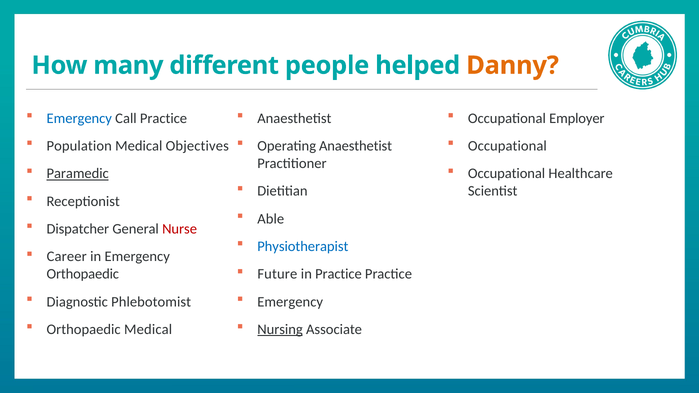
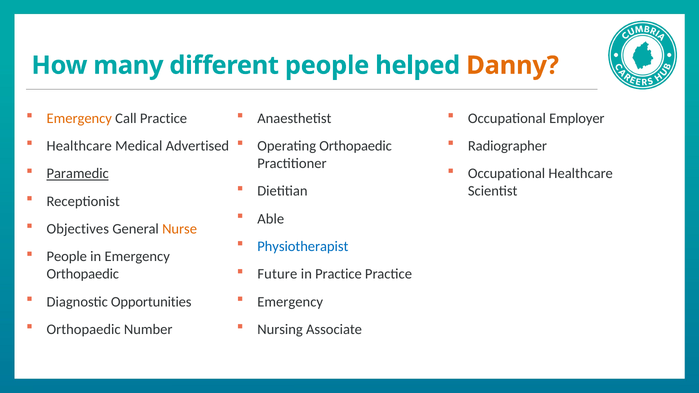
Emergency colour: blue -> orange (79, 118)
Population: Population -> Healthcare (79, 146)
Objectives: Objectives -> Advertised (197, 146)
Operating Anaesthetist: Anaesthetist -> Orthopaedic (356, 146)
Occupational: Occupational -> Radiographer (507, 146)
Dispatcher: Dispatcher -> Objectives (78, 229)
Nurse colour: red -> orange (180, 229)
Career: Career -> People (67, 257)
Phlebotomist: Phlebotomist -> Opportunities (151, 302)
Orthopaedic Medical: Medical -> Number (148, 330)
Nursing underline: present -> none (280, 330)
